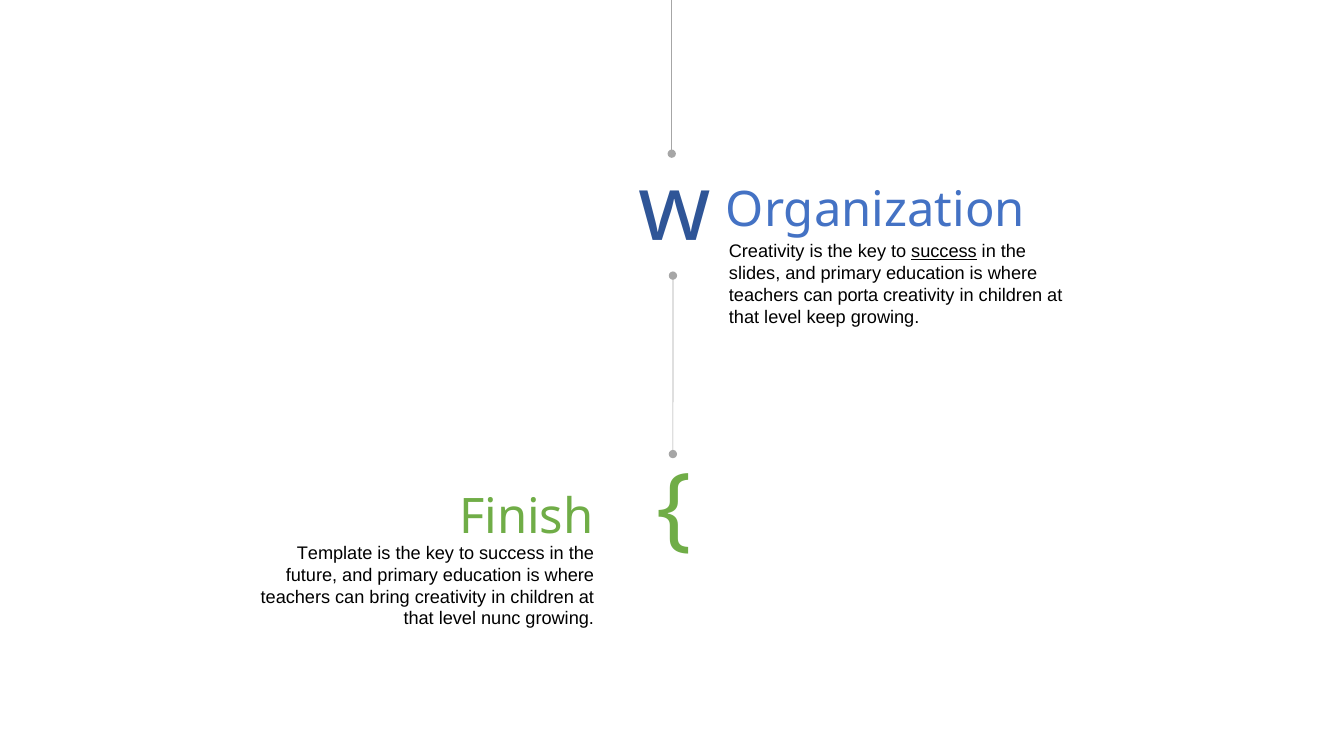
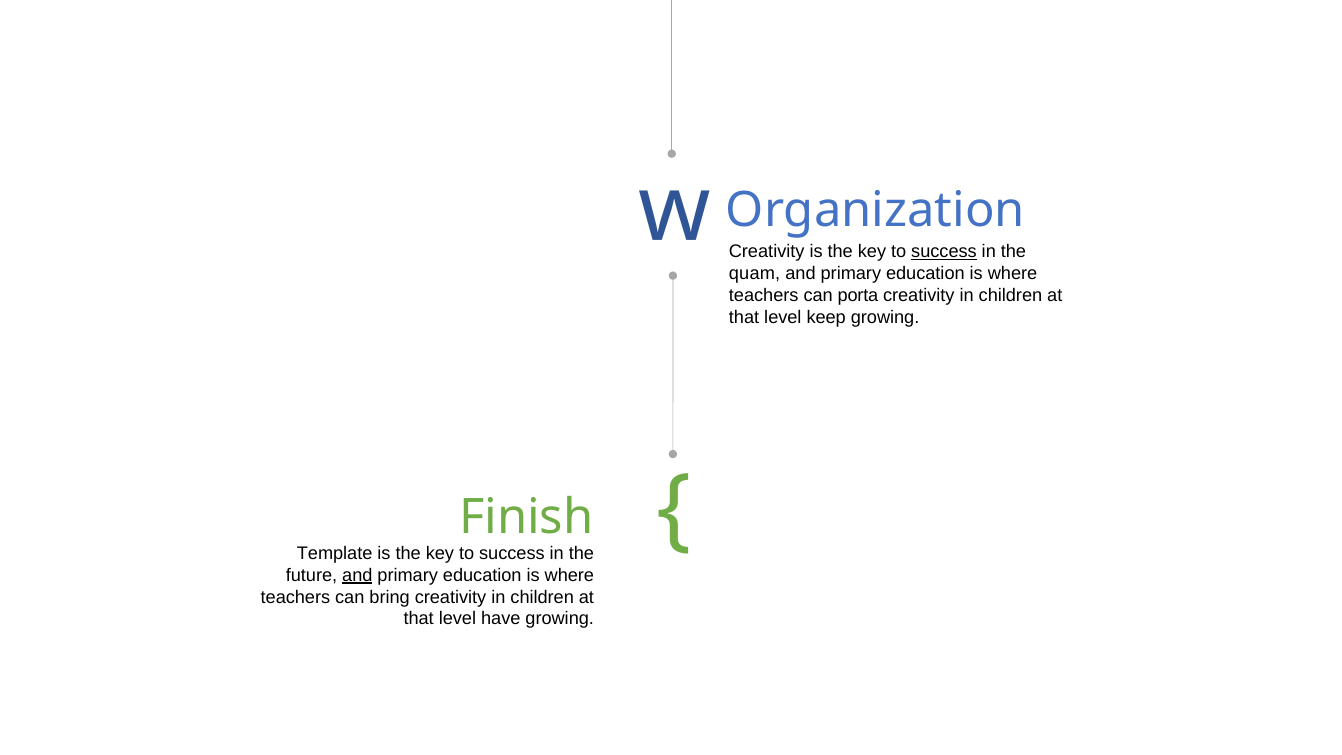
slides: slides -> quam (755, 274)
and underline: none -> present (357, 575)
nunc: nunc -> have (501, 619)
